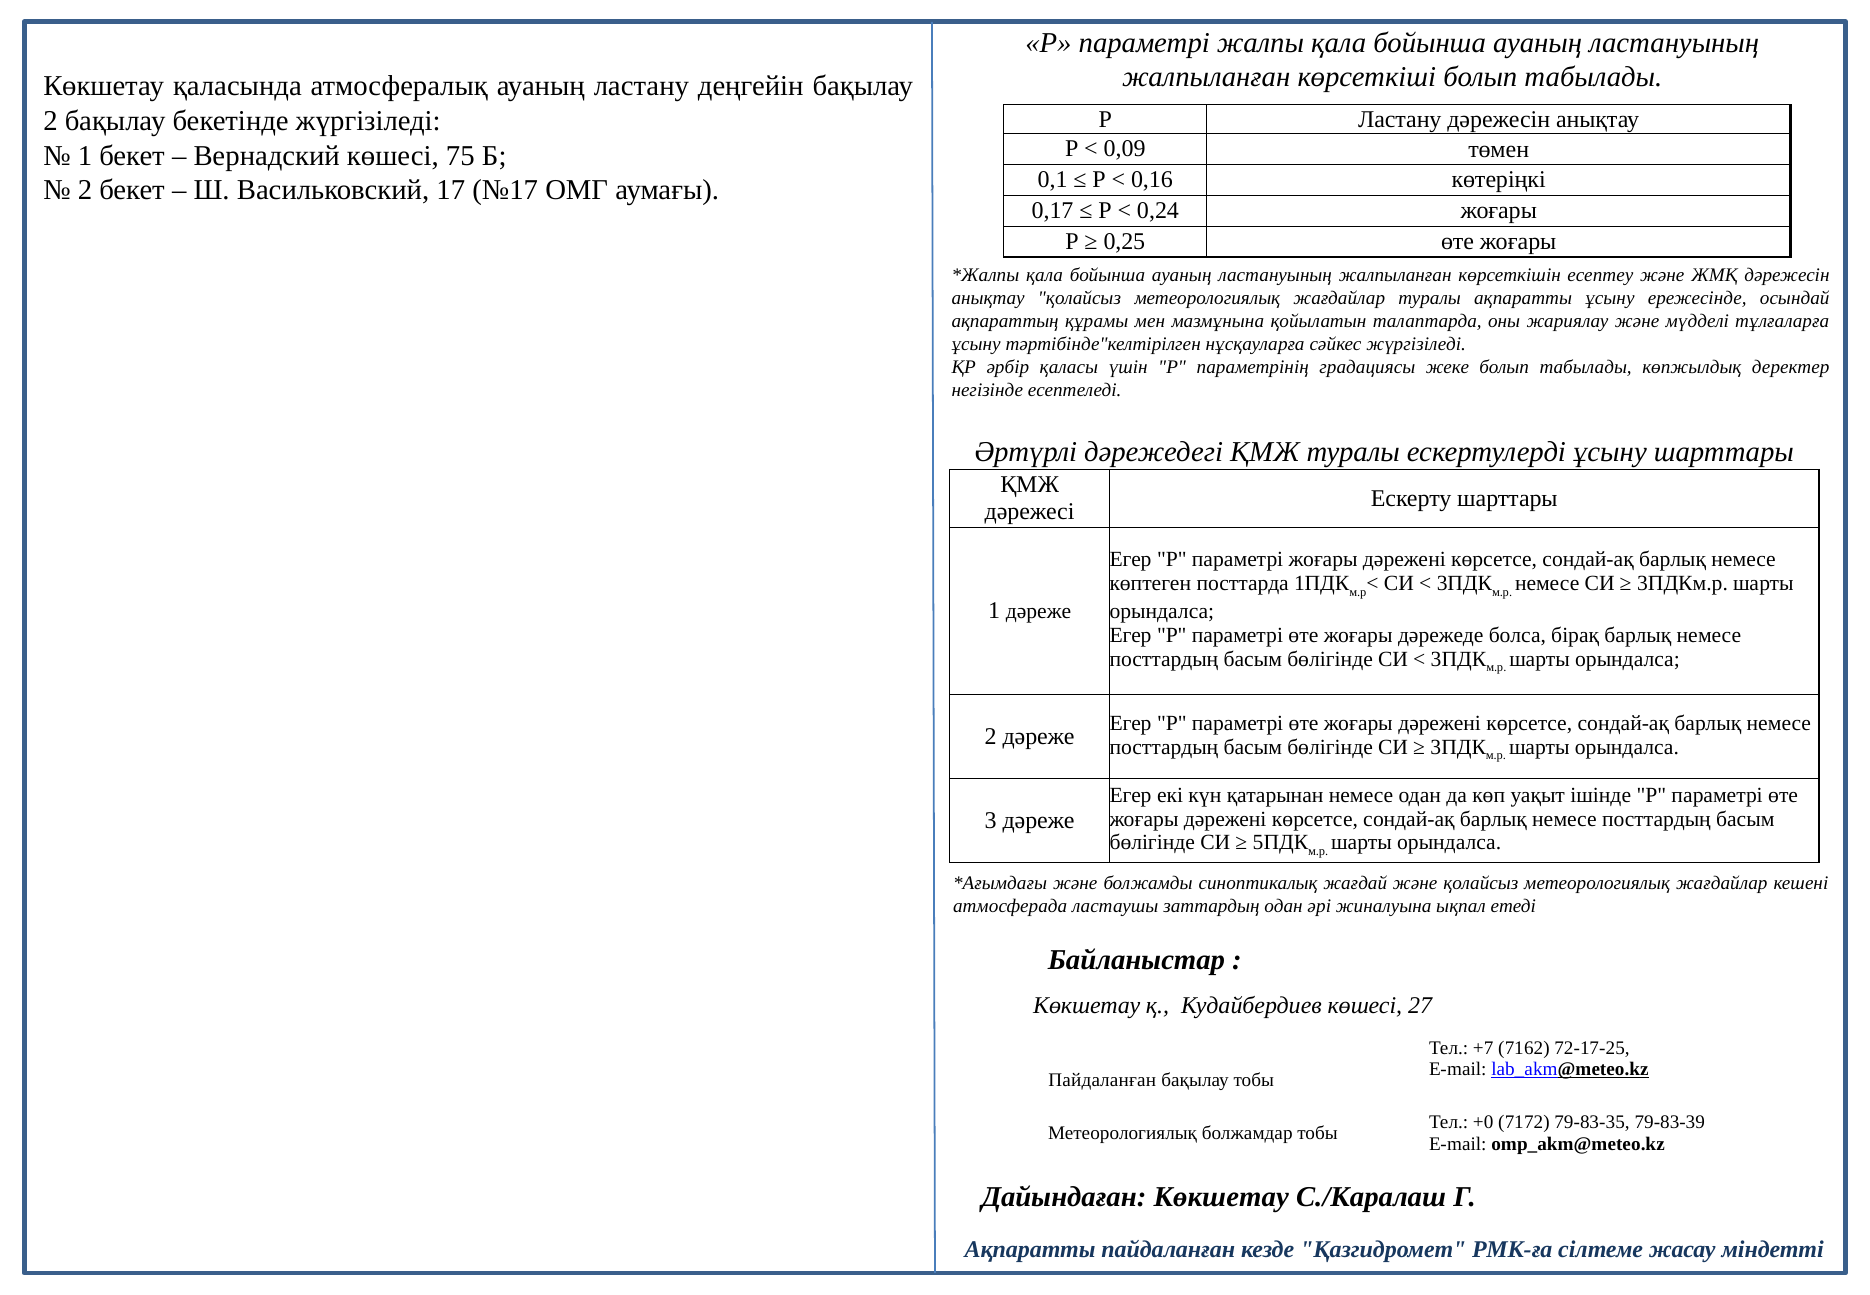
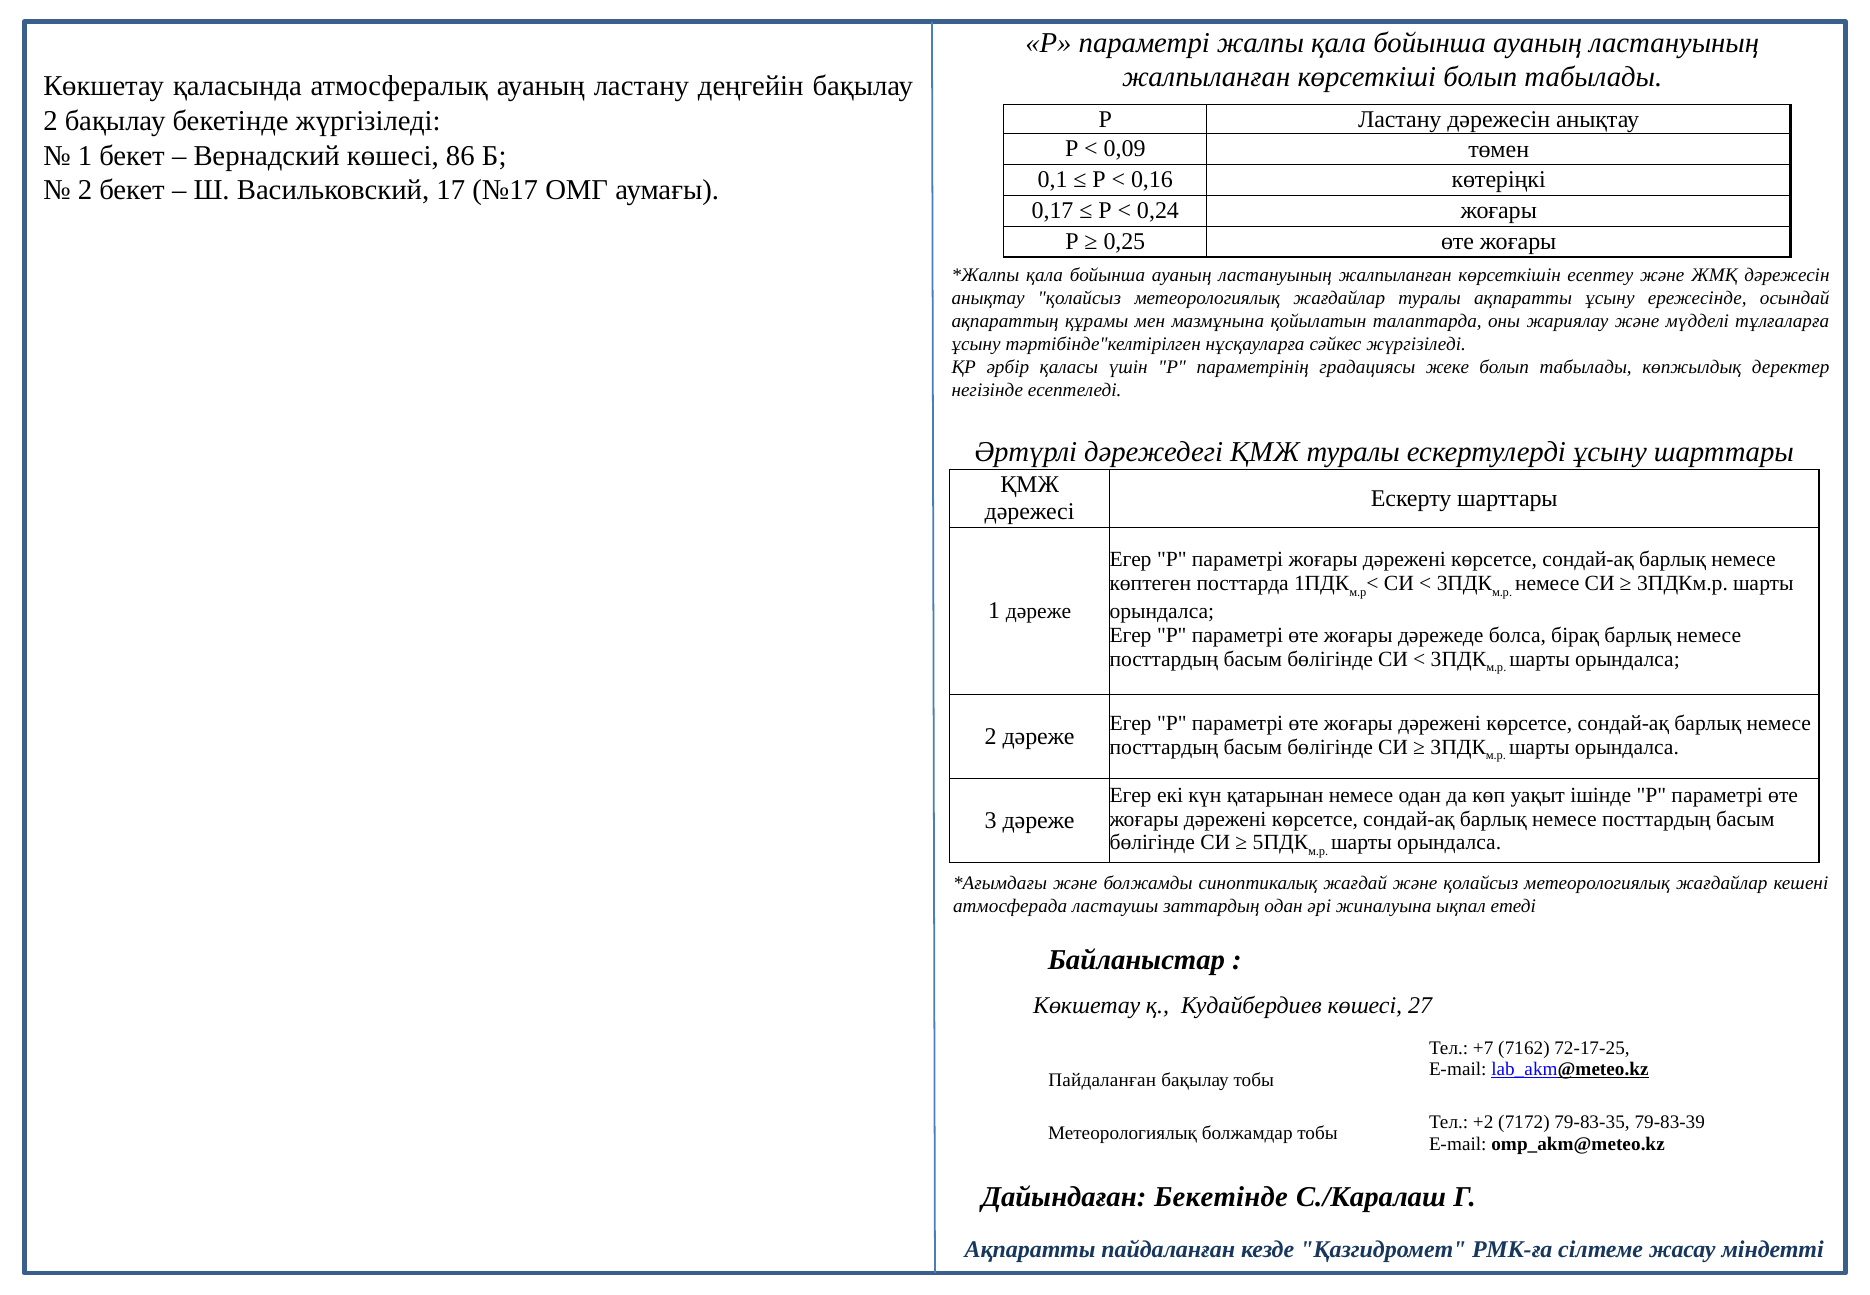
75: 75 -> 86 (460, 156)
+0: +0 -> +2 (1483, 1122)
Дайындаған Көкшетау: Көкшетау -> Бекетінде (1221, 1197)
